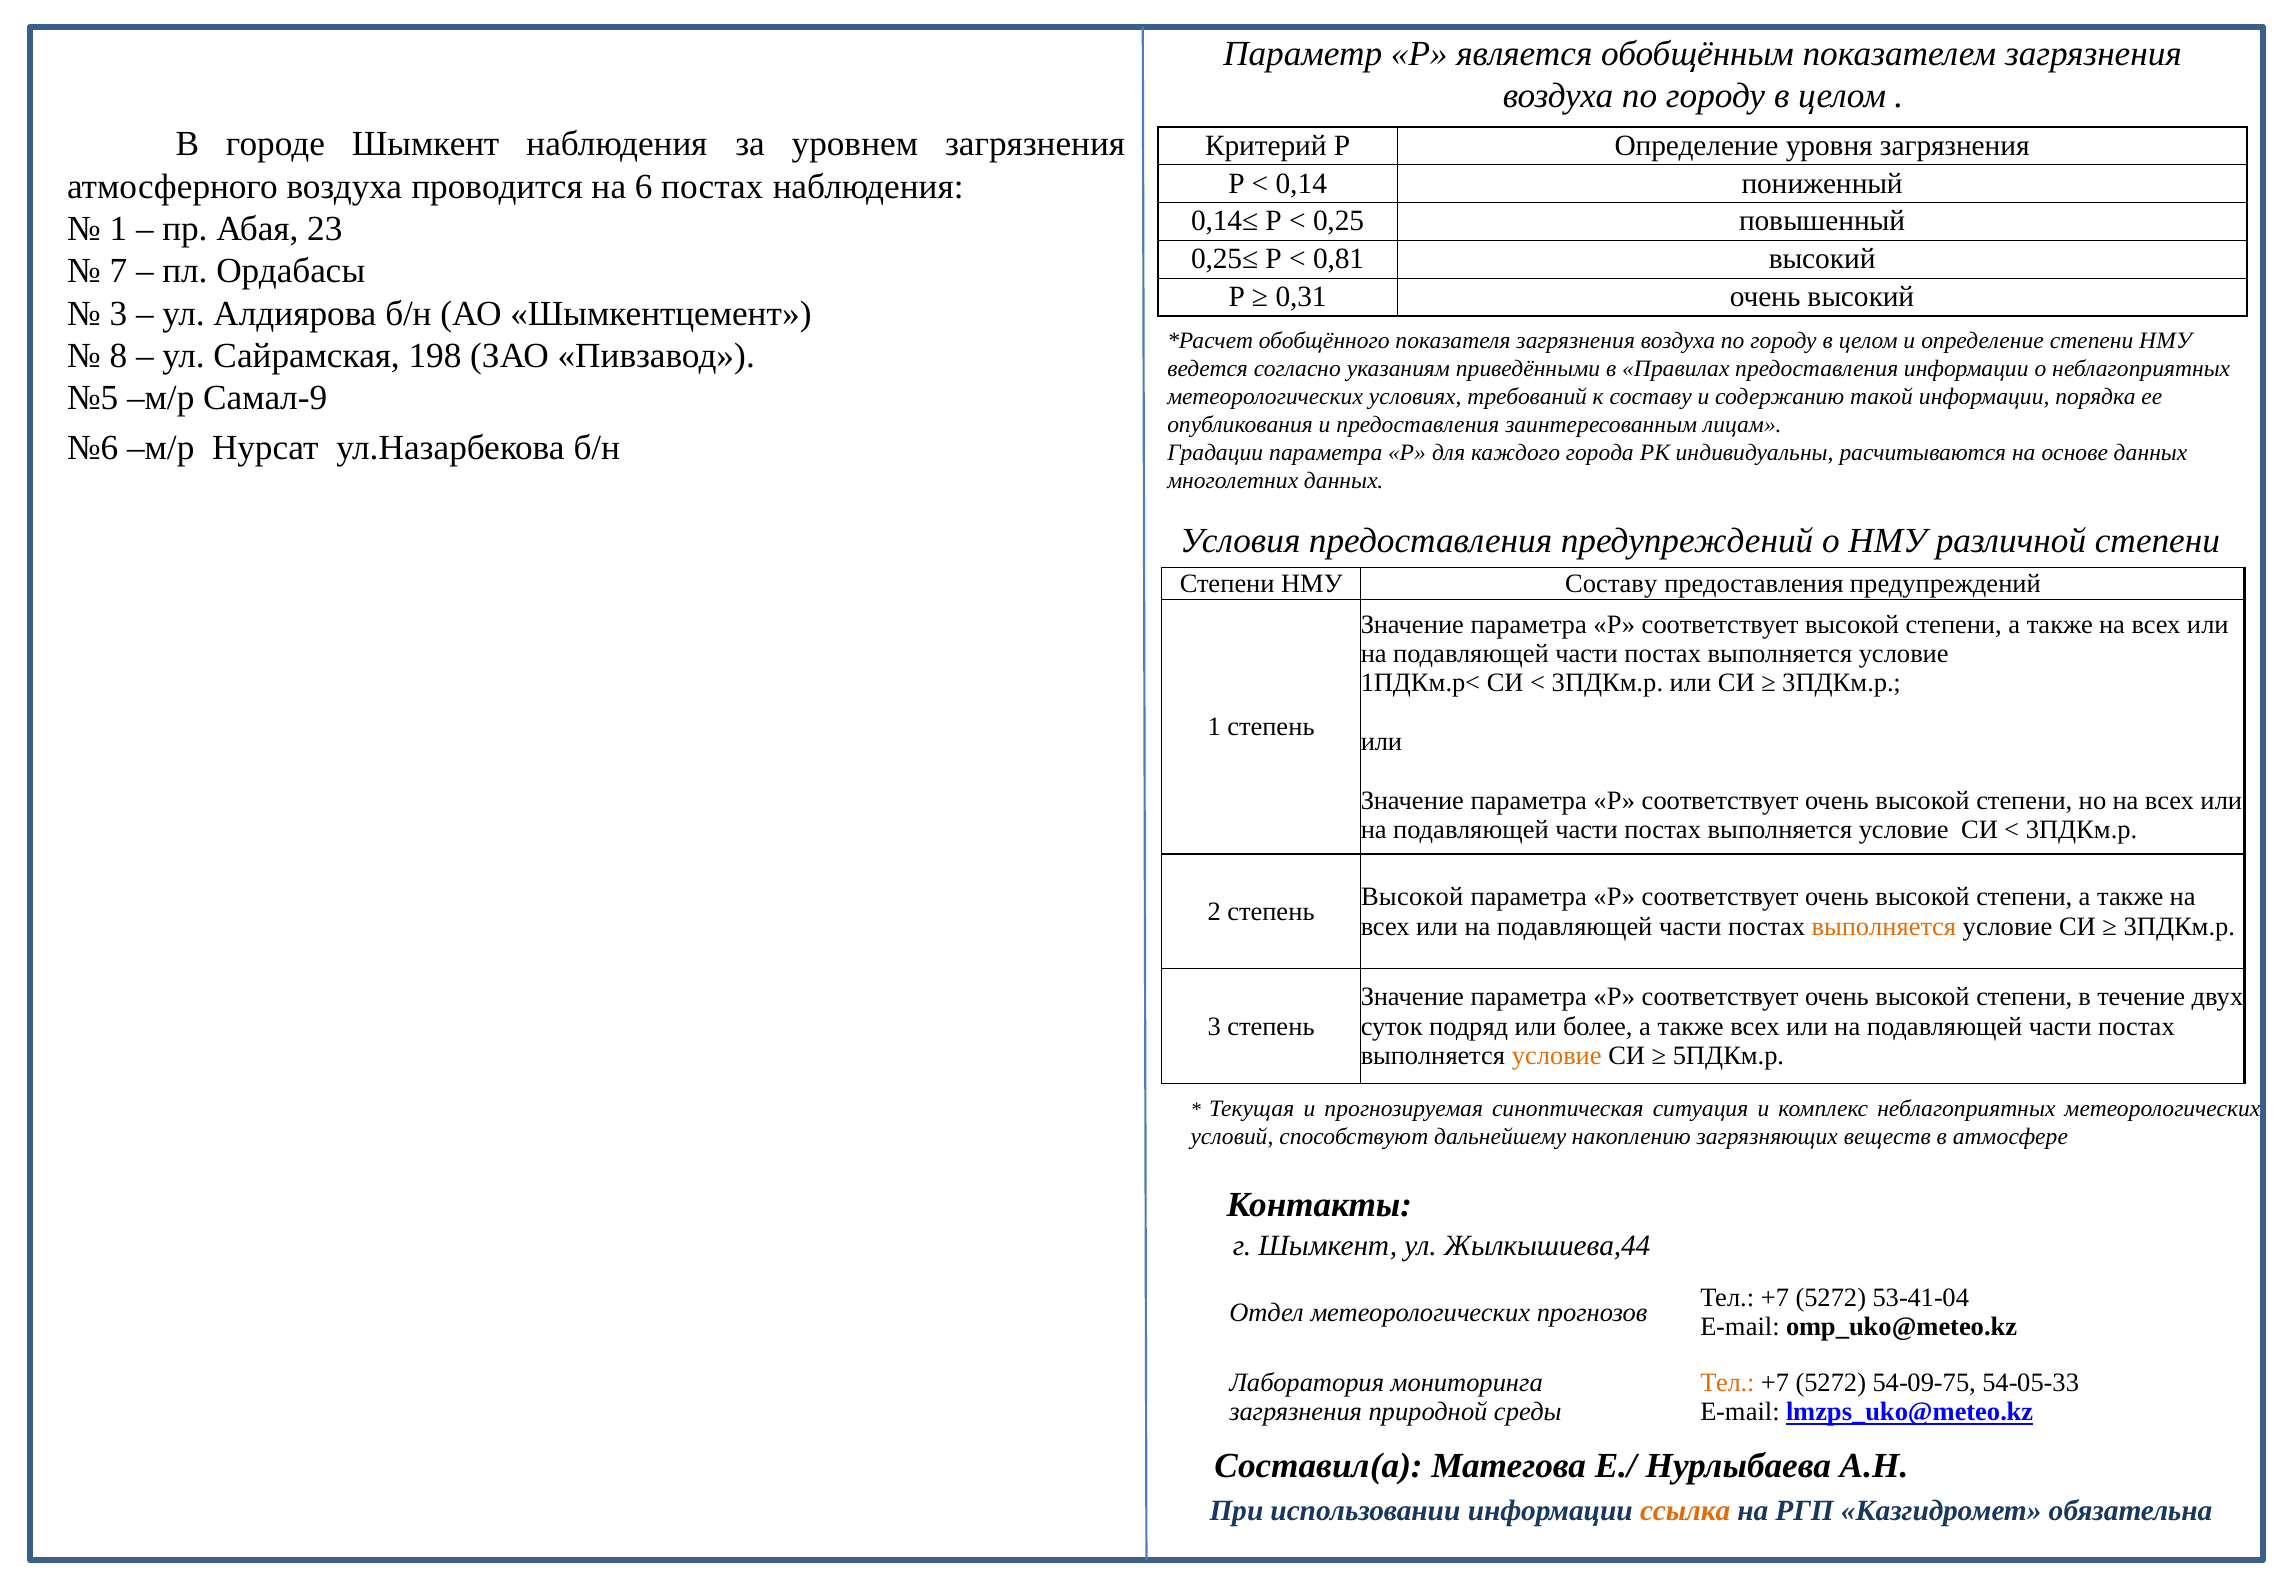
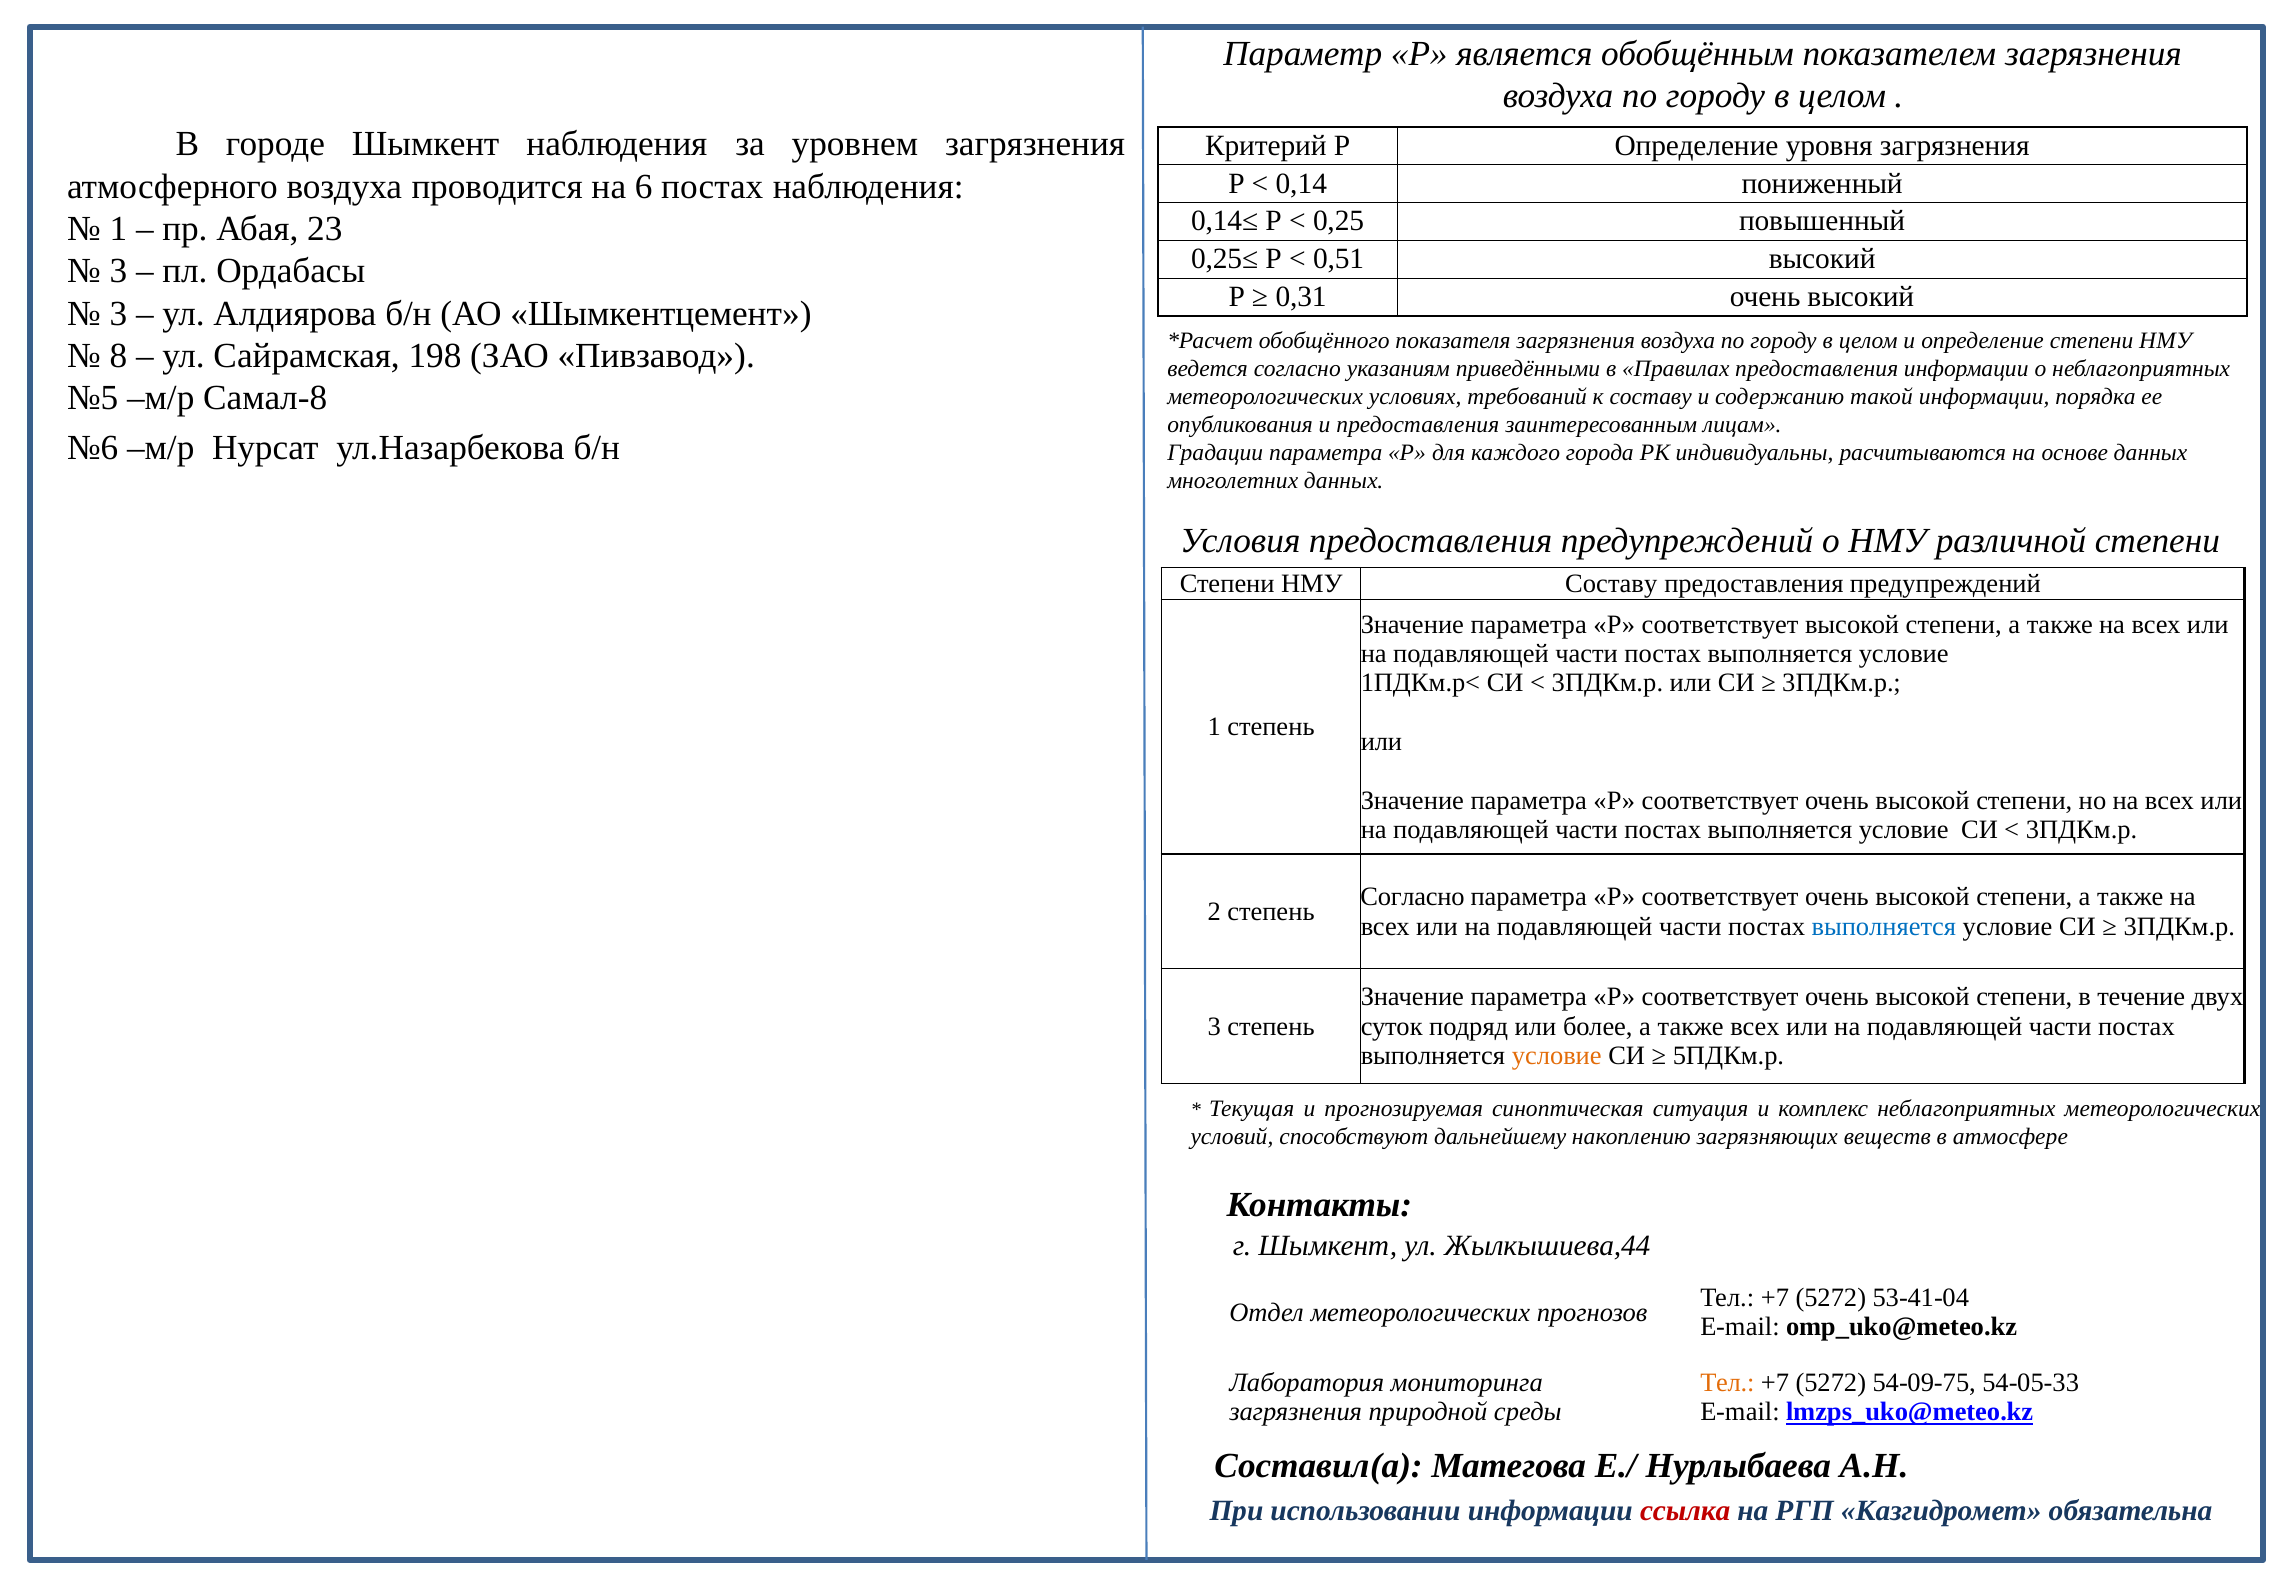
0,81: 0,81 -> 0,51 (1339, 259)
7: 7 -> 3 (118, 271)
Самал-9: Самал-9 -> Самал-8 (265, 398)
Высокой: Высокой -> Согласно (1412, 897)
выполняется colour: orange -> blue (1884, 927)
ссылка colour: orange -> red (1685, 1512)
